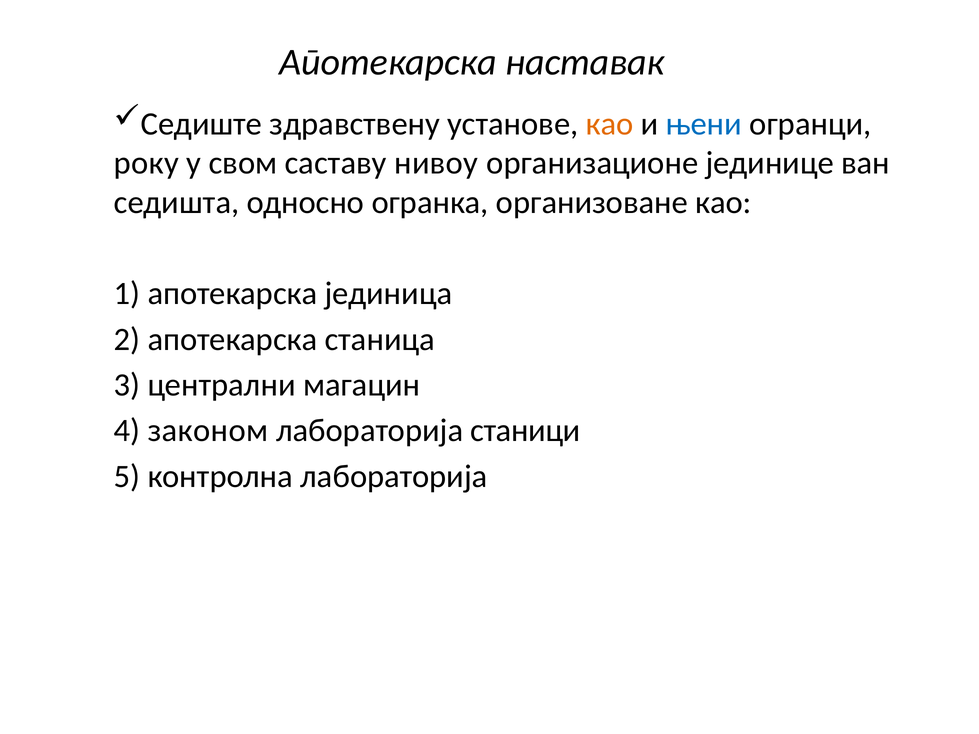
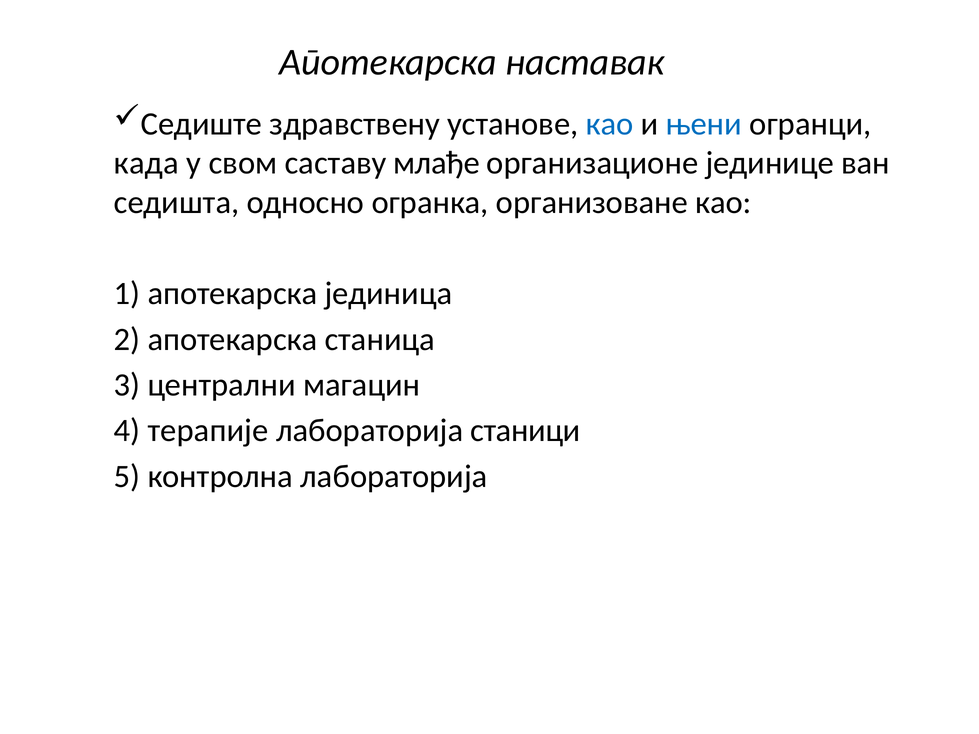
као colour: orange -> blue (610, 124)
року: року -> када (146, 163)
нивоу: нивоу -> млађе (437, 163)
законом: законом -> терапије (208, 431)
